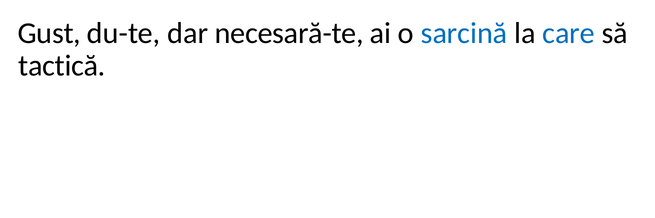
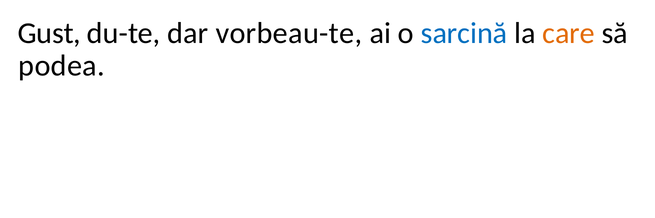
necesară-te: necesară-te -> vorbeau-te (289, 33)
care colour: blue -> orange (569, 33)
tactică: tactică -> podea (62, 66)
